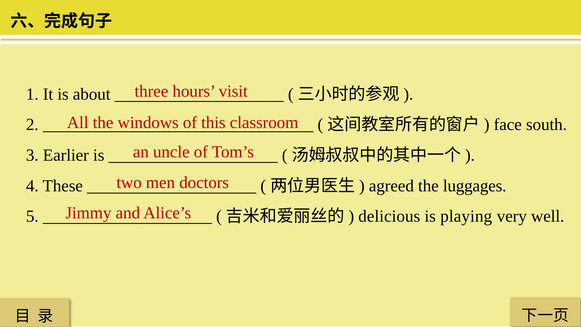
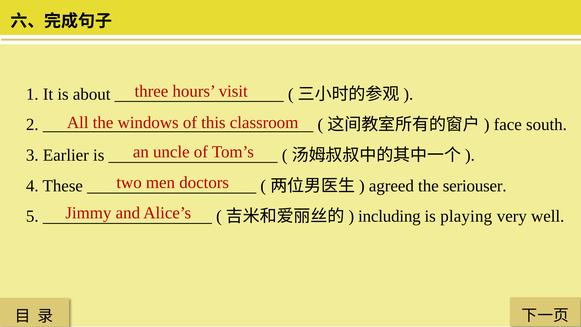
luggages: luggages -> seriouser (475, 186)
delicious: delicious -> including (389, 216)
